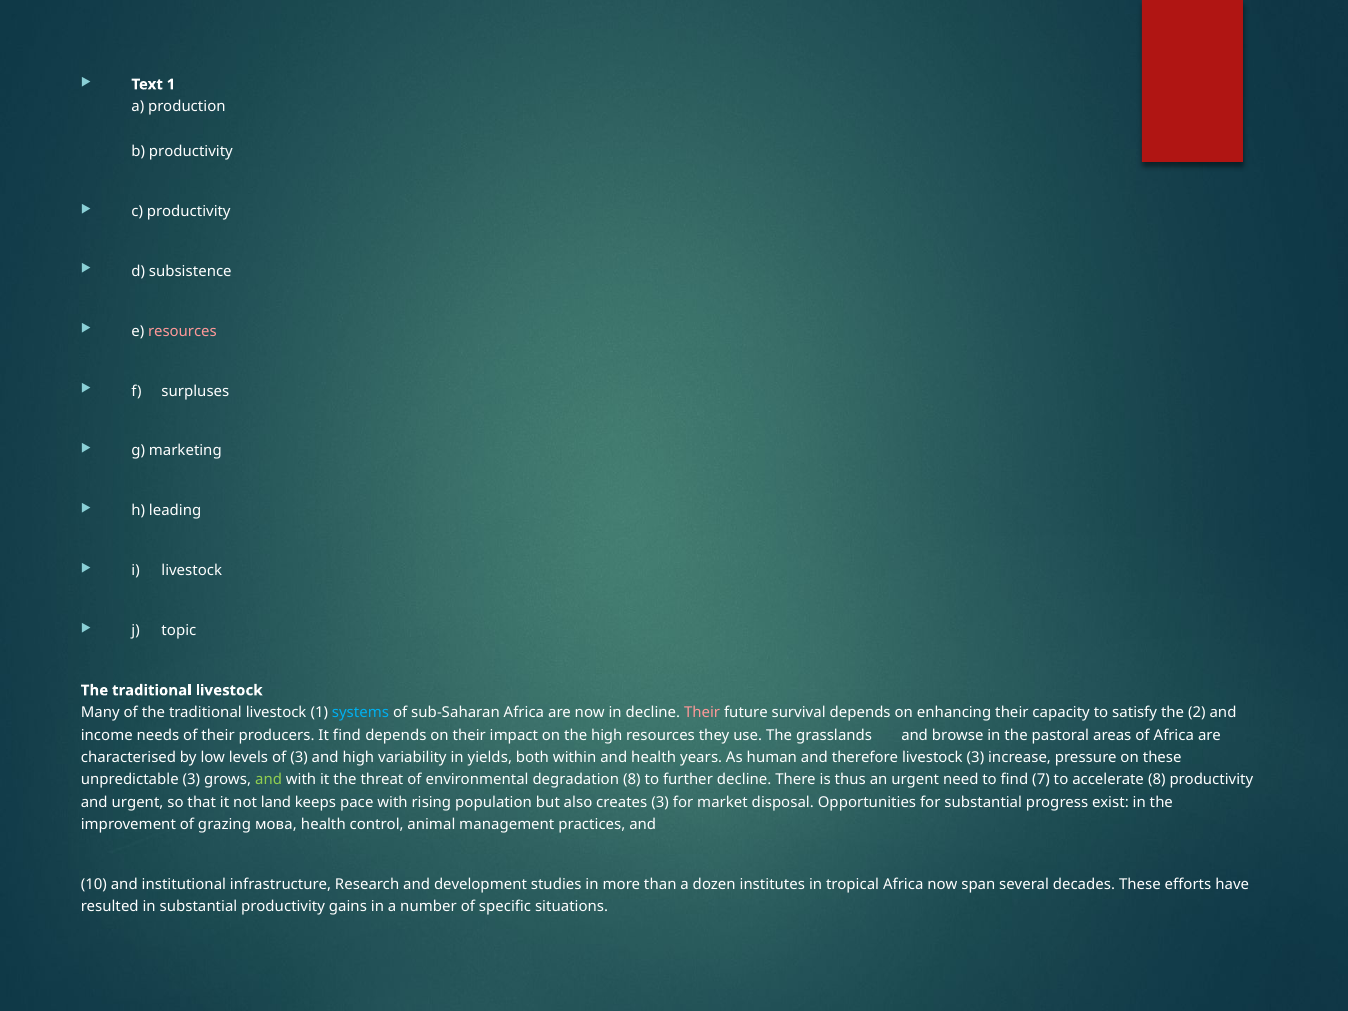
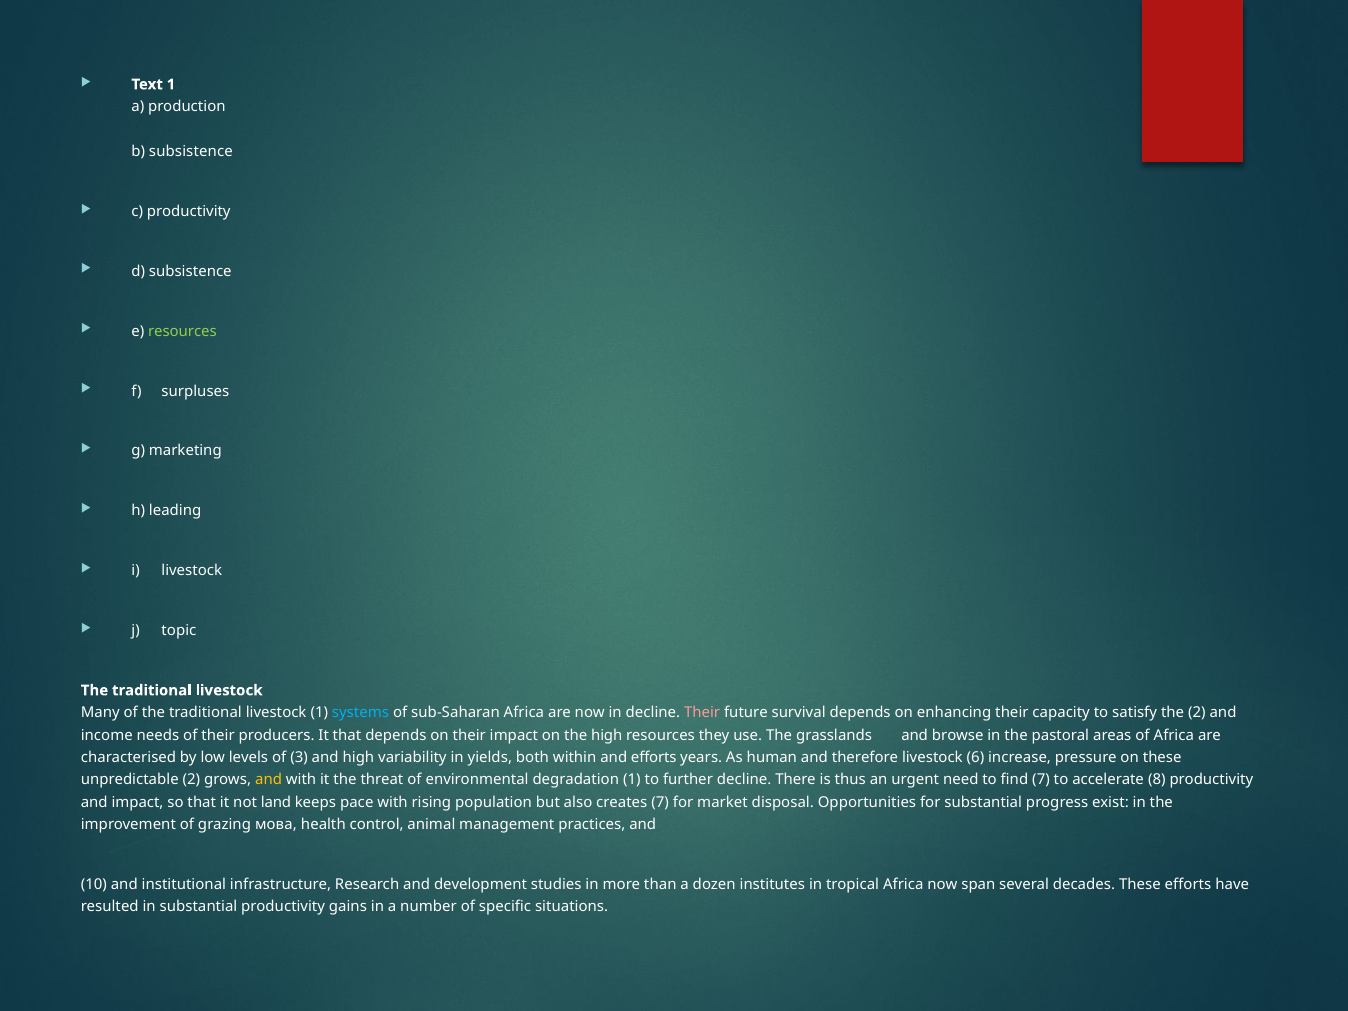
b productivity: productivity -> subsistence (191, 152)
resources colour: pink -> light green (182, 331)
It find: find -> that (347, 735)
and health: health -> efforts (654, 758)
livestock 3: 3 -> 6 (975, 758)
unpredictable 3: 3 -> 2 (191, 780)
and colour: light green -> yellow (269, 780)
degradation 8: 8 -> 1 (632, 780)
and urgent: urgent -> impact (138, 802)
creates 3: 3 -> 7 (660, 802)
